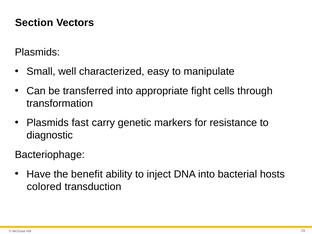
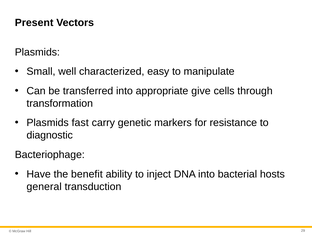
Section: Section -> Present (34, 23)
fight: fight -> give (201, 91)
colored: colored -> general (44, 187)
